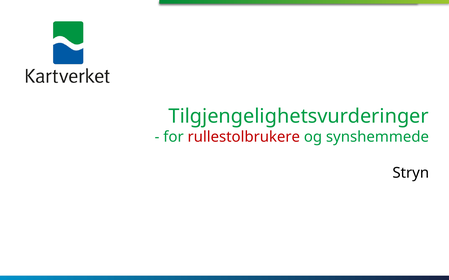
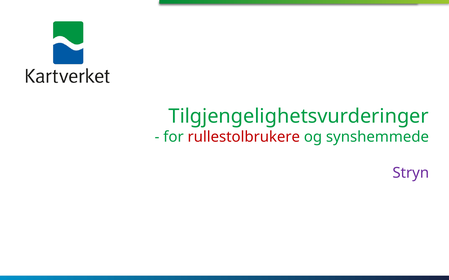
Stryn colour: black -> purple (411, 173)
